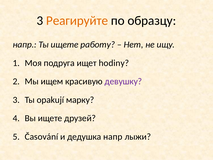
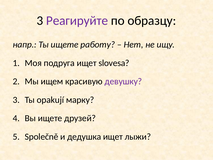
Реагируйте colour: orange -> purple (77, 21)
hodiny: hodiny -> slovesa (114, 63)
Časování: Časování -> Společně (41, 137)
дедушка напр: напр -> ищет (113, 137)
